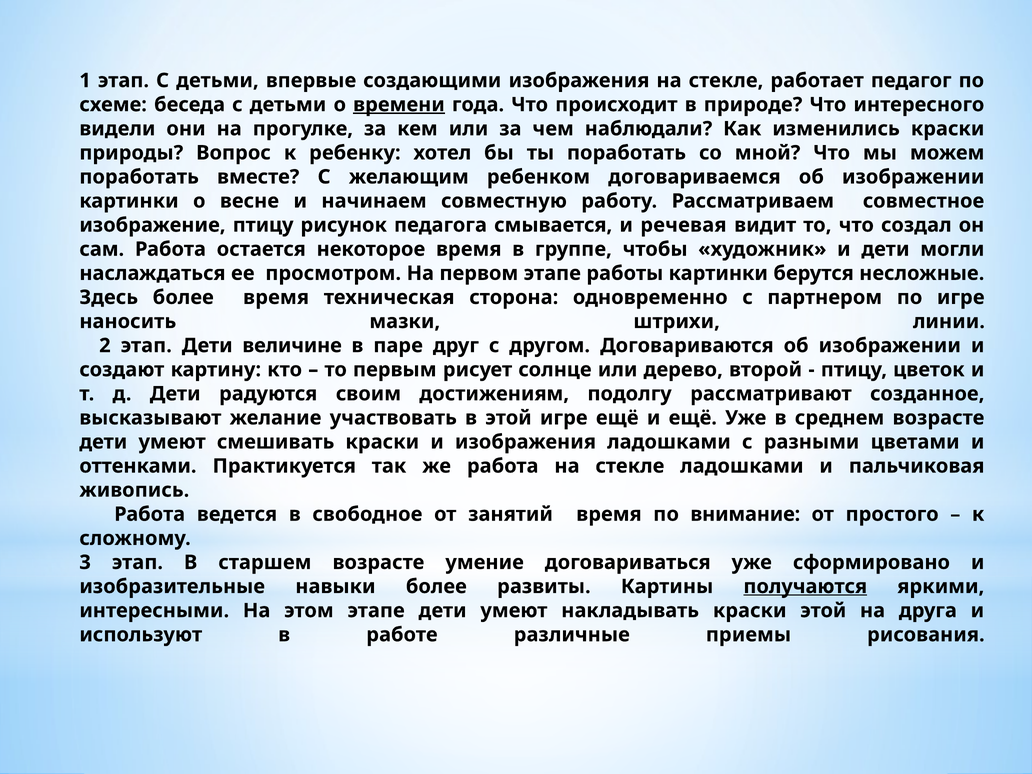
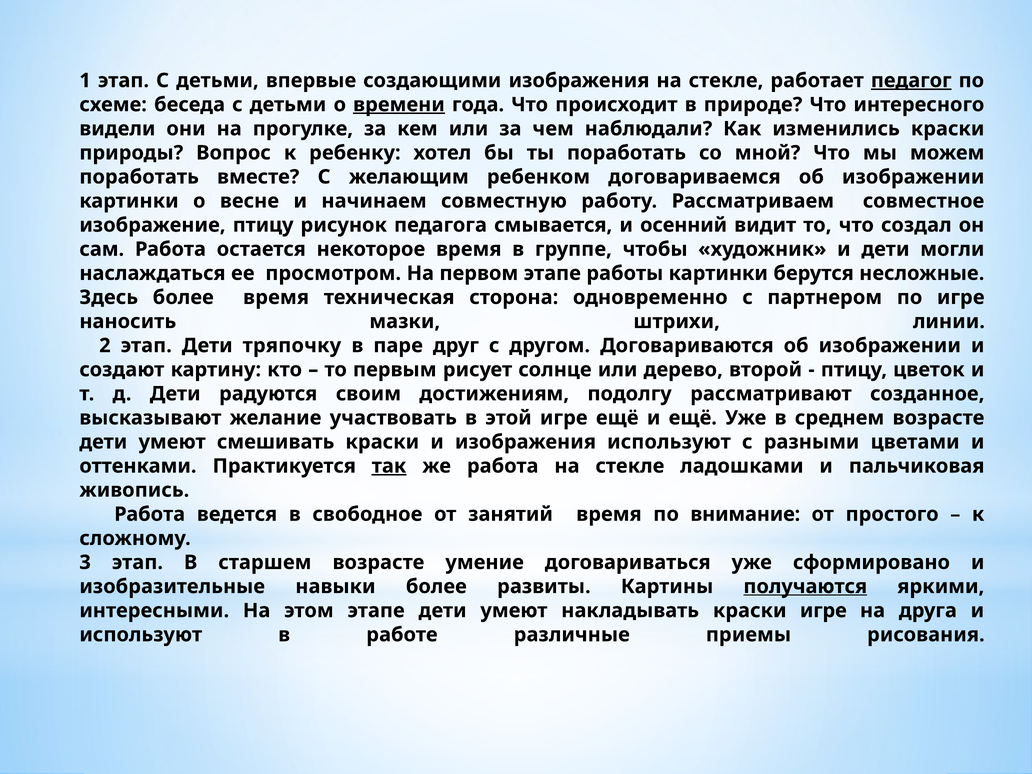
педагог underline: none -> present (911, 81)
речевая: речевая -> осенний (684, 225)
величине: величине -> тряпочку (292, 346)
изображения ладошками: ладошками -> используют (669, 442)
так underline: none -> present (389, 466)
краски этой: этой -> игре (823, 611)
